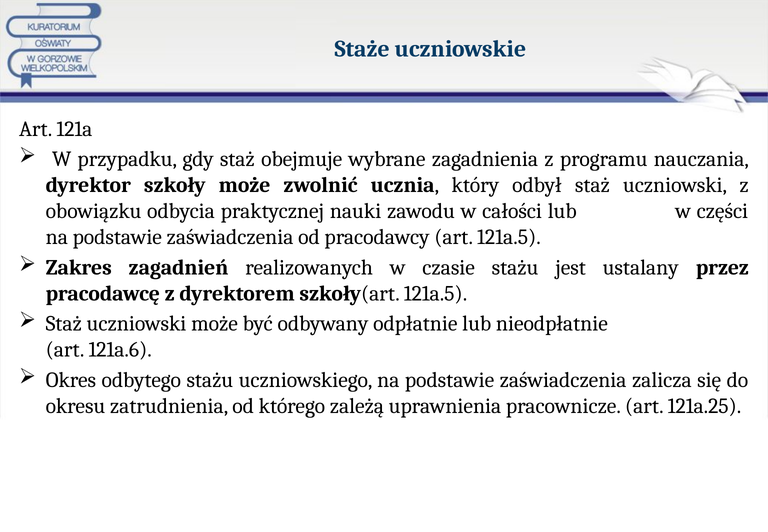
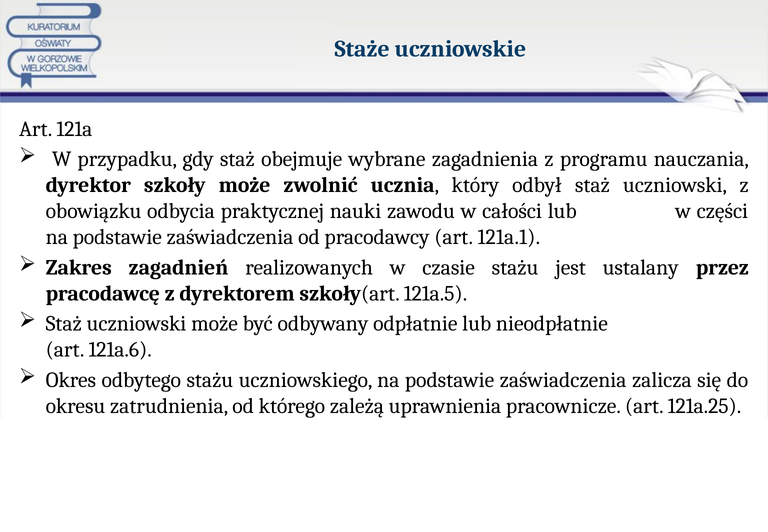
art 121a.5: 121a.5 -> 121a.1 (509, 237)
